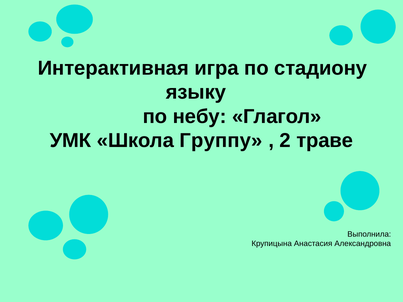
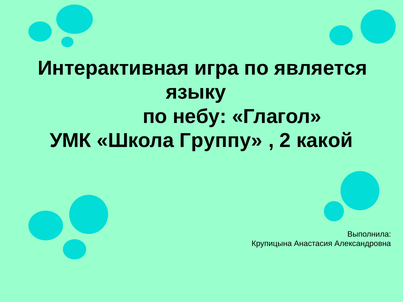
стадиону: стадиону -> является (321, 68)
траве: траве -> какой (325, 141)
